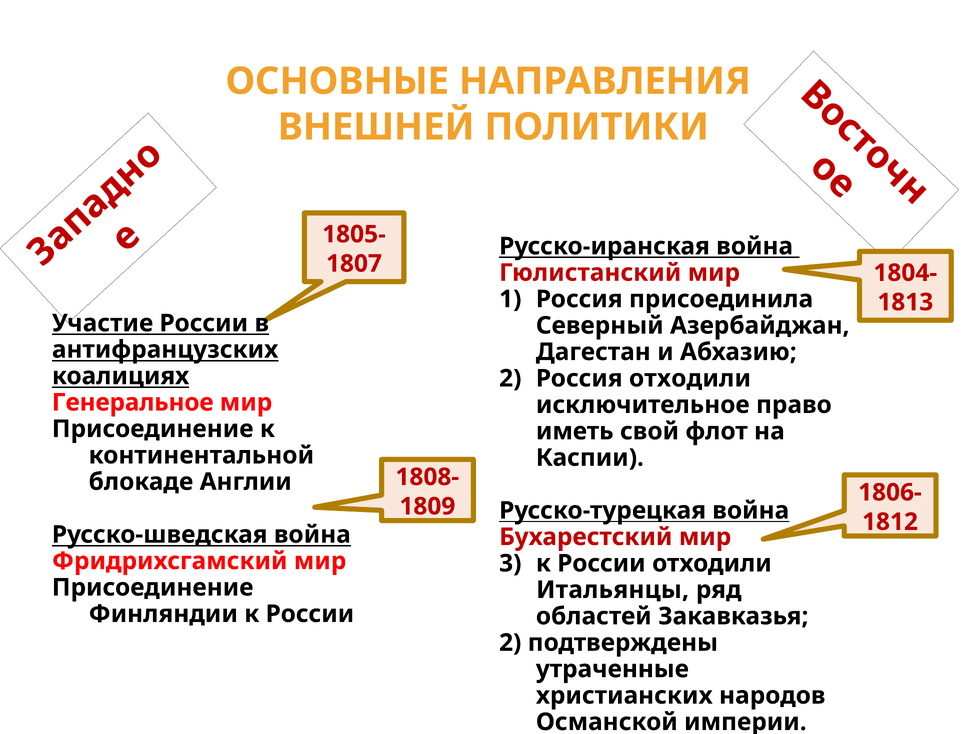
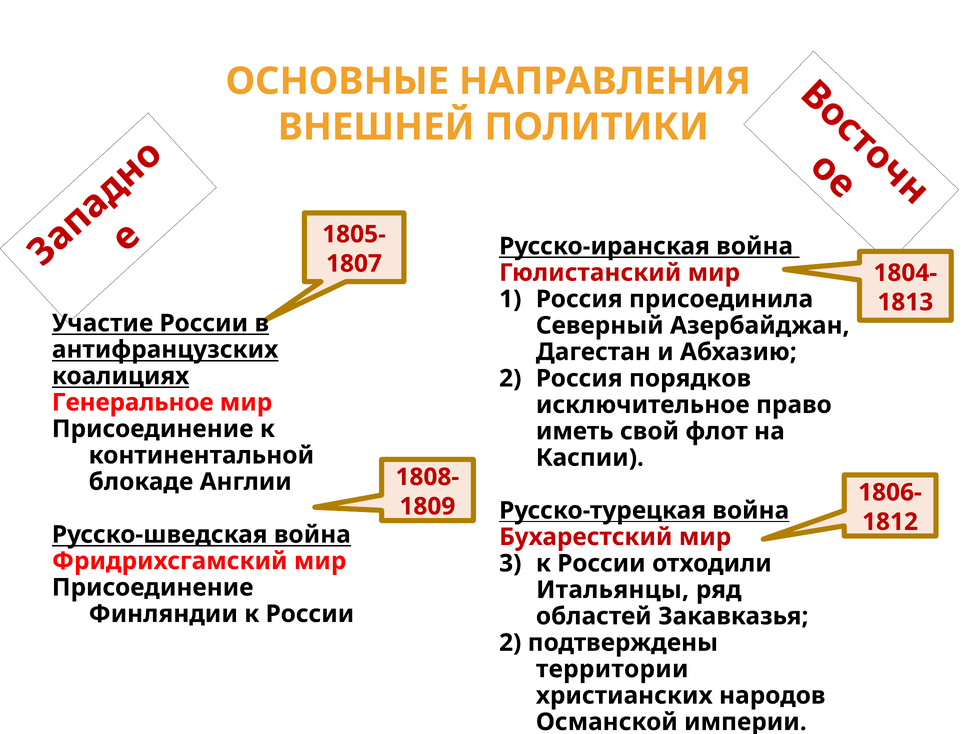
Россия отходили: отходили -> порядков (690, 379)
утраченные: утраченные -> территории (612, 669)
